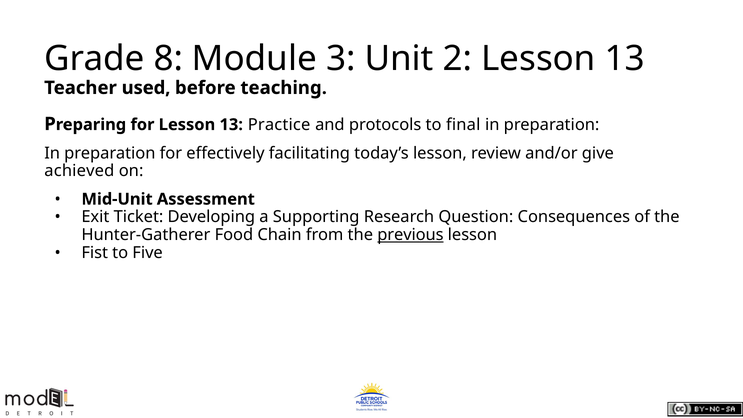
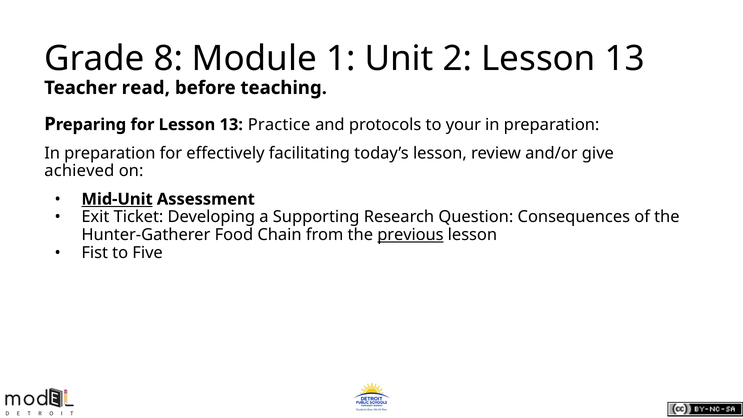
3: 3 -> 1 (341, 59)
used: used -> read (146, 88)
final: final -> your (463, 125)
Mid-Unit underline: none -> present (117, 199)
